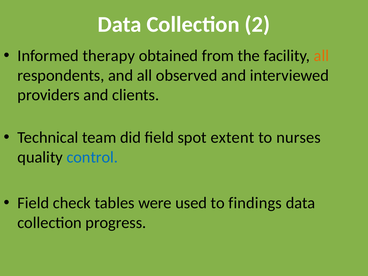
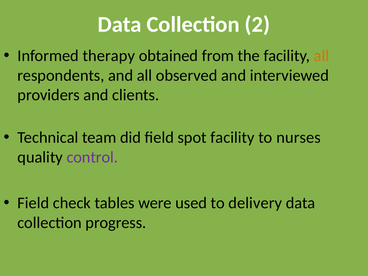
spot extent: extent -> facility (232, 138)
control colour: blue -> purple (92, 157)
findings: findings -> delivery (255, 203)
